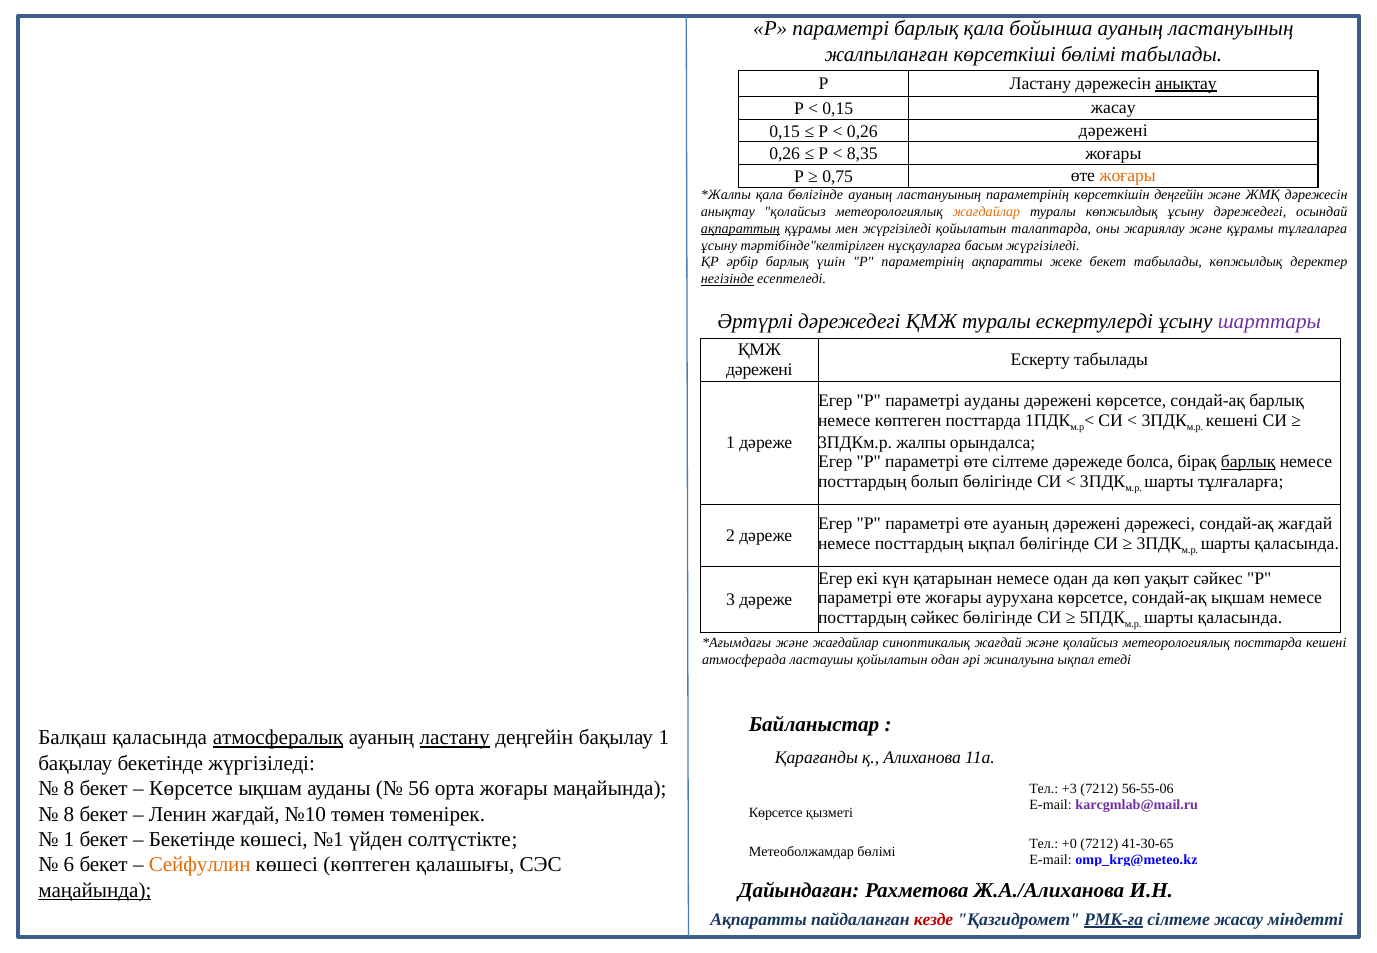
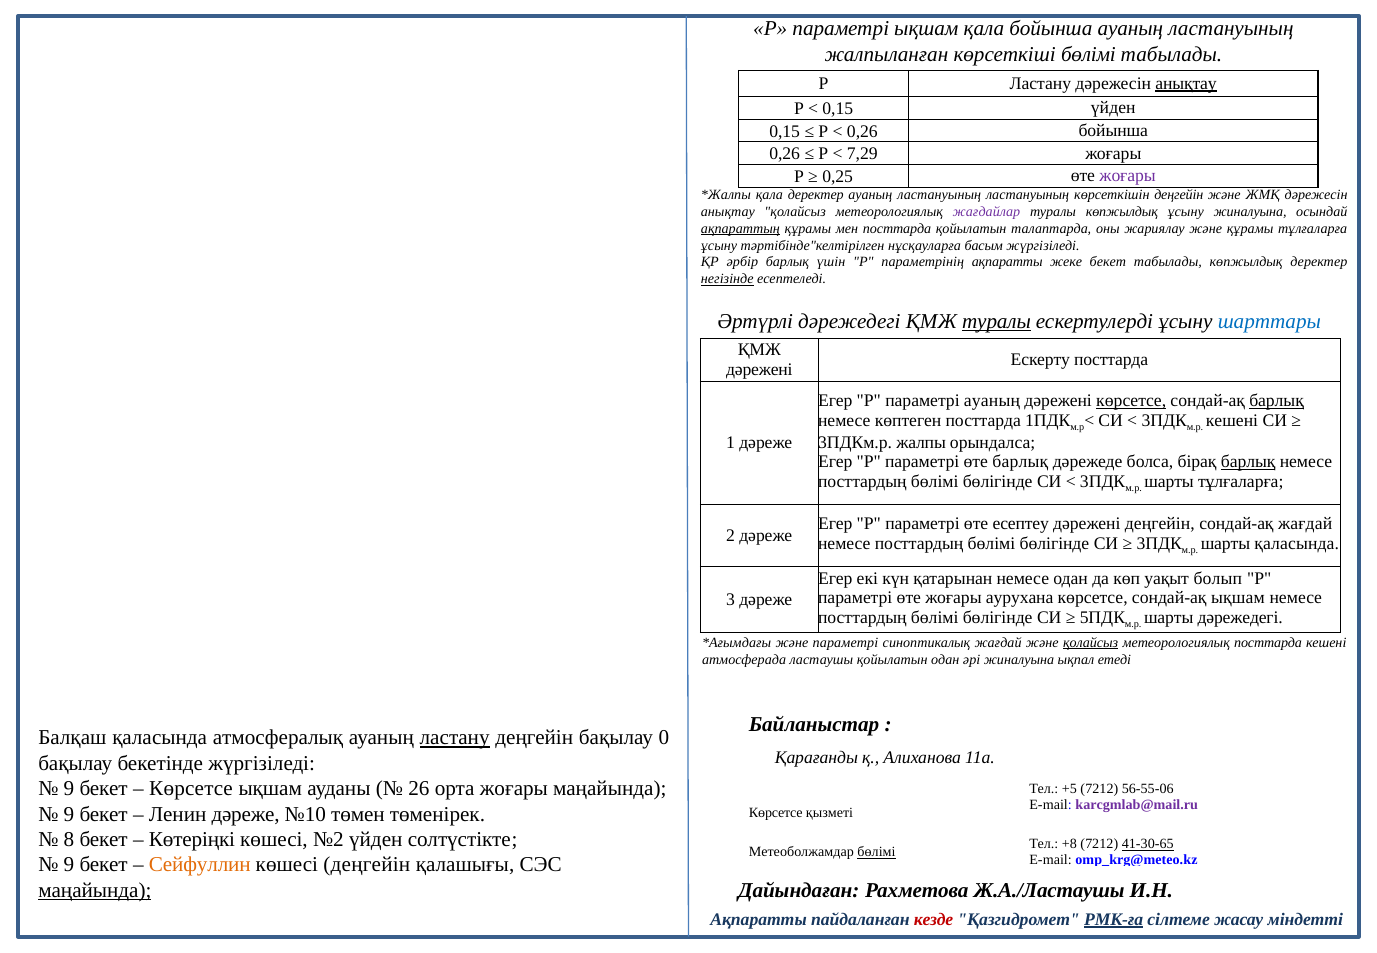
параметрі барлық: барлық -> ықшам (926, 29)
0,15 жасау: жасау -> үйден (1113, 108)
0,26 дәрежені: дәрежені -> бойынша (1113, 131)
8,35: 8,35 -> 7,29 (862, 154)
0,75: 0,75 -> 0,25 (838, 177)
жоғары colour: orange -> purple (1128, 176)
қала бөлігінде: бөлігінде -> деректер (816, 195)
ластануының параметрінің: параметрінің -> ластануының (1028, 195)
жағдайлар colour: orange -> purple (986, 212)
ұсыну дәрежедегі: дәрежедегі -> жиналуына (1250, 212)
мен жүргізіледі: жүргізіледі -> посттарда (897, 229)
туралы underline: none -> present (996, 322)
шарттары colour: purple -> blue (1269, 322)
Ескерту табылады: табылады -> посттарда (1111, 360)
параметрі ауданы: ауданы -> ауаның (992, 401)
көрсетсе underline: none -> present (1131, 401)
барлық underline: none -> present (1277, 401)
өте сілтеме: сілтеме -> барлық (1020, 462)
болып: болып -> бөлімі (935, 482)
өте ауаның: ауаның -> есептеу (1021, 524)
дәрежені дәрежесі: дәрежесі -> деңгейін (1160, 524)
ықпал: ықпал -> бөлімі (991, 544)
уақыт сәйкес: сәйкес -> болып (1218, 579)
сәйкес: сәйкес -> бөлімі (935, 618)
қаласында: қаласында -> дәрежедегі (1240, 618)
және жағдайлар: жағдайлар -> параметрі (845, 643)
қолайсыз underline: none -> present (1091, 643)
атмосфералық underline: present -> none (278, 738)
бақылау 1: 1 -> 0 (664, 738)
8: 8 -> 9 (69, 789)
56: 56 -> 26 (419, 789)
+3: +3 -> +5 (1069, 789)
8: 8 -> 9 (69, 814)
Ленин жағдай: жағдай -> дәреже (246, 814)
1: 1 -> 8 (69, 840)
Бекетінде: Бекетінде -> Көтеріңкі (192, 840)
№1: №1 -> №2 (328, 840)
+0: +0 -> +8 (1069, 845)
41-30-65 underline: none -> present (1148, 845)
бөлімі underline: none -> present (877, 852)
6: 6 -> 9 (69, 865)
көшесі көптеген: көптеген -> деңгейін (367, 865)
Ж.А./Алиханова: Ж.А./Алиханова -> Ж.А./Ластаушы (1049, 890)
